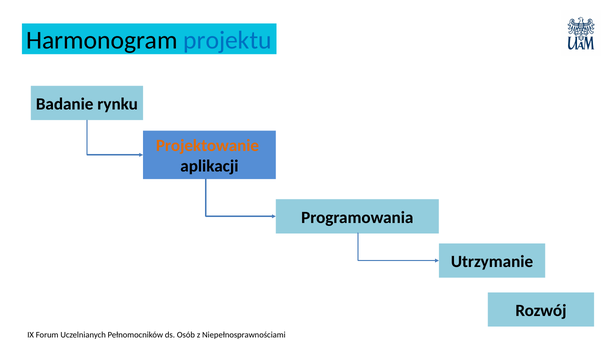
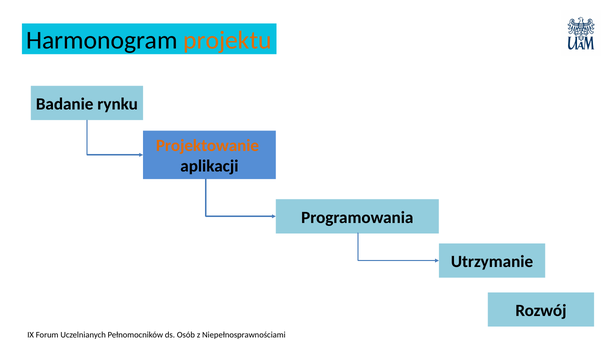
projektu colour: blue -> orange (228, 41)
